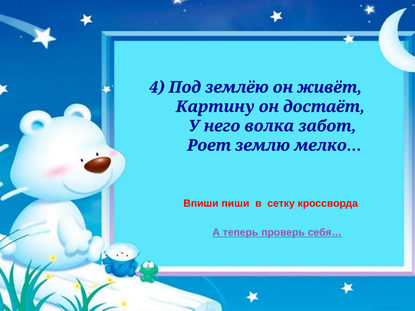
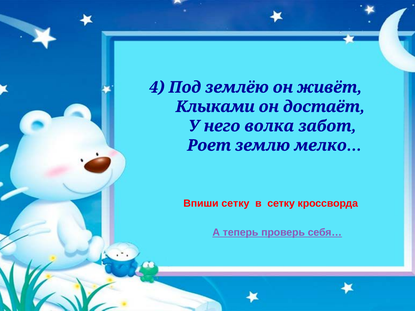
Картину: Картину -> Клыками (215, 107)
Впиши пиши: пиши -> сетку (235, 204)
